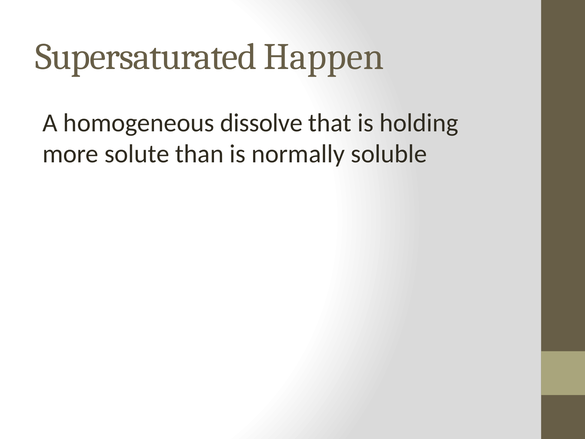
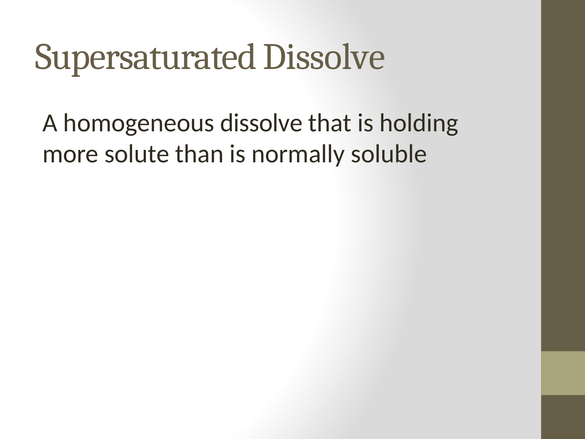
Supersaturated Happen: Happen -> Dissolve (324, 57)
